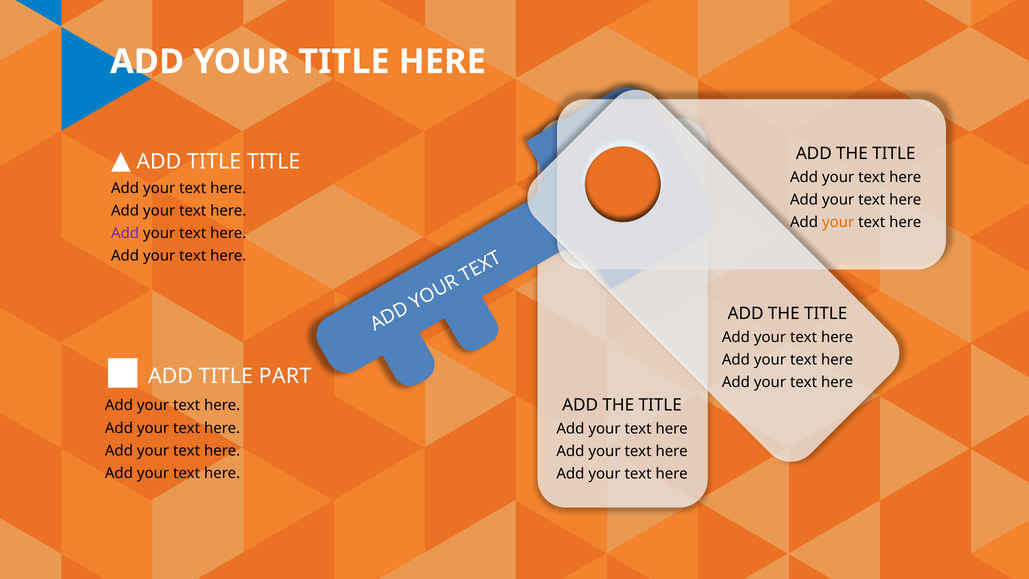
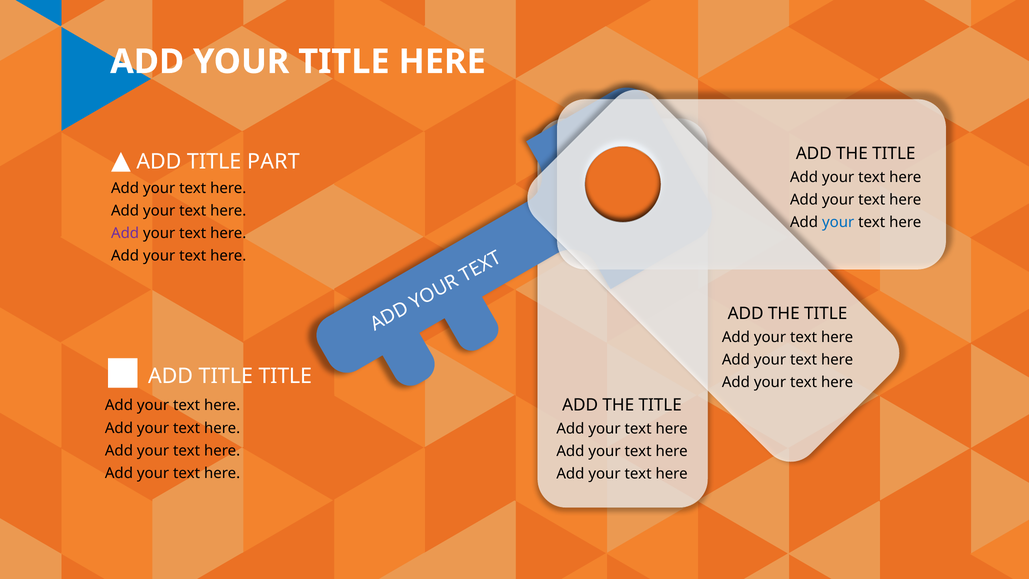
TITLE TITLE: TITLE -> PART (273, 162)
your colour: orange -> blue (838, 222)
TITLE PART: PART -> TITLE (285, 376)
